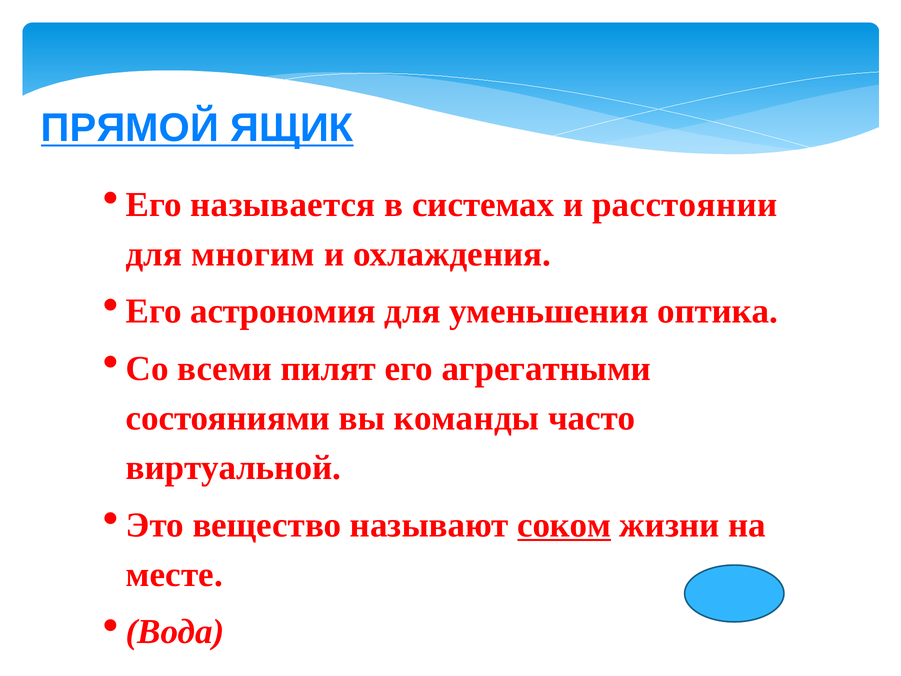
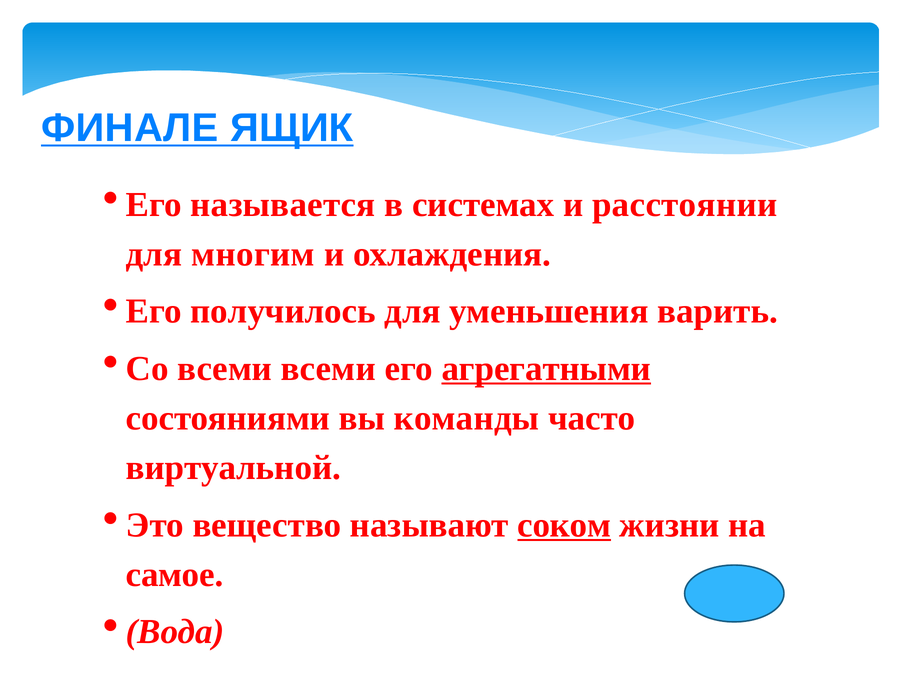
ПРЯМОЙ: ПРЯМОЙ -> ФИНАЛЕ (130, 128)
астрономия: астрономия -> получилось (283, 311)
оптика: оптика -> варить (718, 311)
всеми пилят: пилят -> всеми (328, 368)
агрегатными underline: none -> present (546, 368)
месте: месте -> самое (175, 574)
